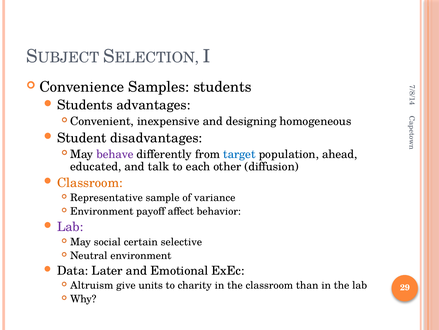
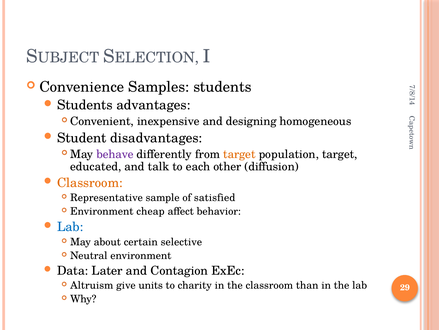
target colour: blue -> orange (239, 154)
population ahead: ahead -> target (340, 154)
variance: variance -> satisfied (215, 197)
payoff: payoff -> cheap (150, 211)
Lab colour: purple -> blue (70, 227)
social: social -> about (107, 241)
Emotional: Emotional -> Contagion (179, 270)
